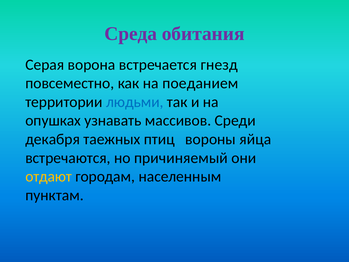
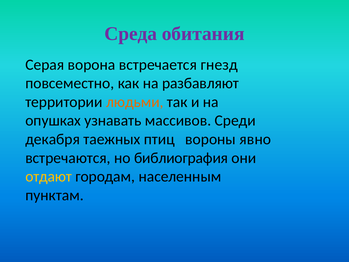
поеданием: поеданием -> разбавляют (201, 83)
людьми colour: blue -> orange (135, 102)
яйца: яйца -> явно (255, 139)
причиняемый: причиняемый -> библиография (181, 158)
